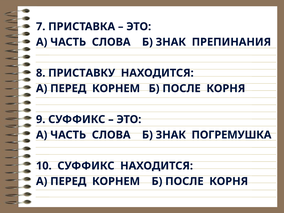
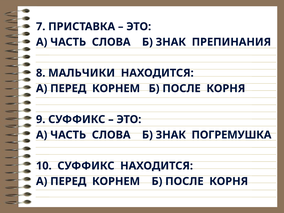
ПРИСТАВКУ: ПРИСТАВКУ -> МАЛЬЧИКИ (82, 73)
